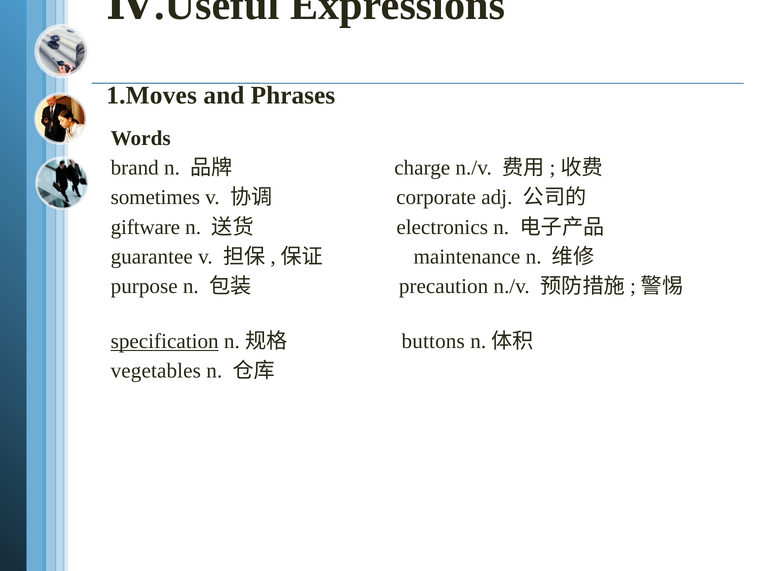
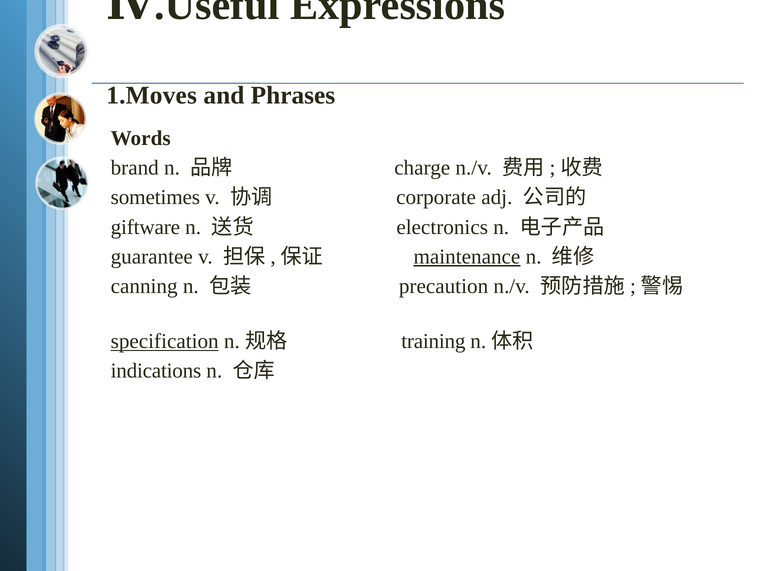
maintenance underline: none -> present (467, 257)
purpose: purpose -> canning (144, 286)
buttons: buttons -> training (433, 341)
vegetables: vegetables -> indications (156, 371)
